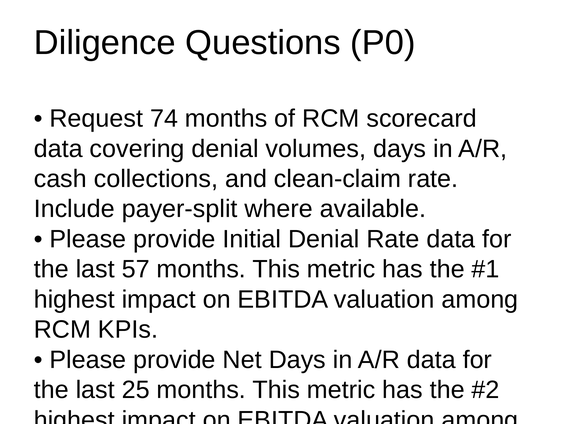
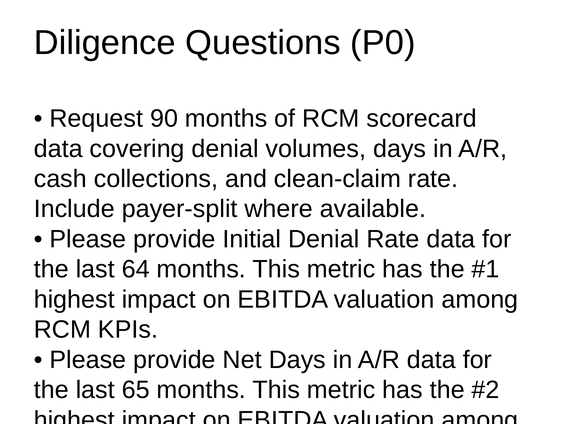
74: 74 -> 90 (164, 118)
57: 57 -> 64 (136, 269)
25: 25 -> 65 (136, 390)
